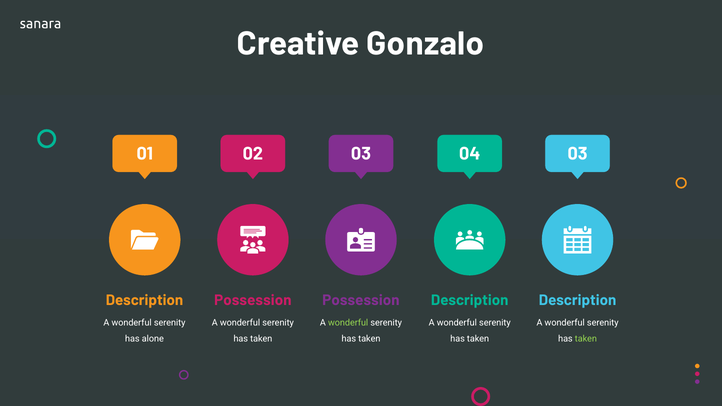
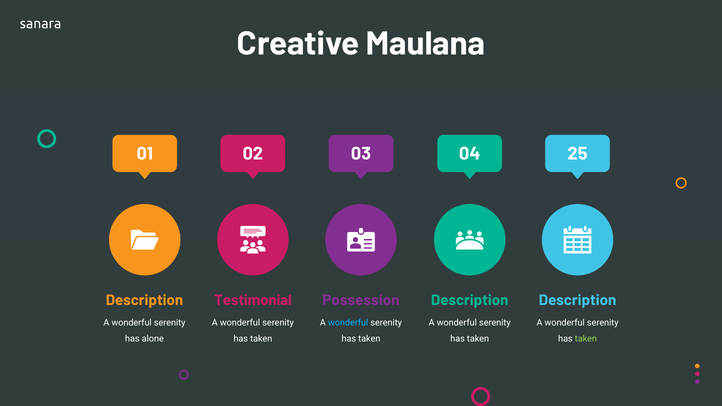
Gonzalo: Gonzalo -> Maulana (426, 44)
04 03: 03 -> 25 (578, 154)
Possession: Possession -> Testimonial (253, 300)
wonderful colour: light green -> light blue (348, 323)
